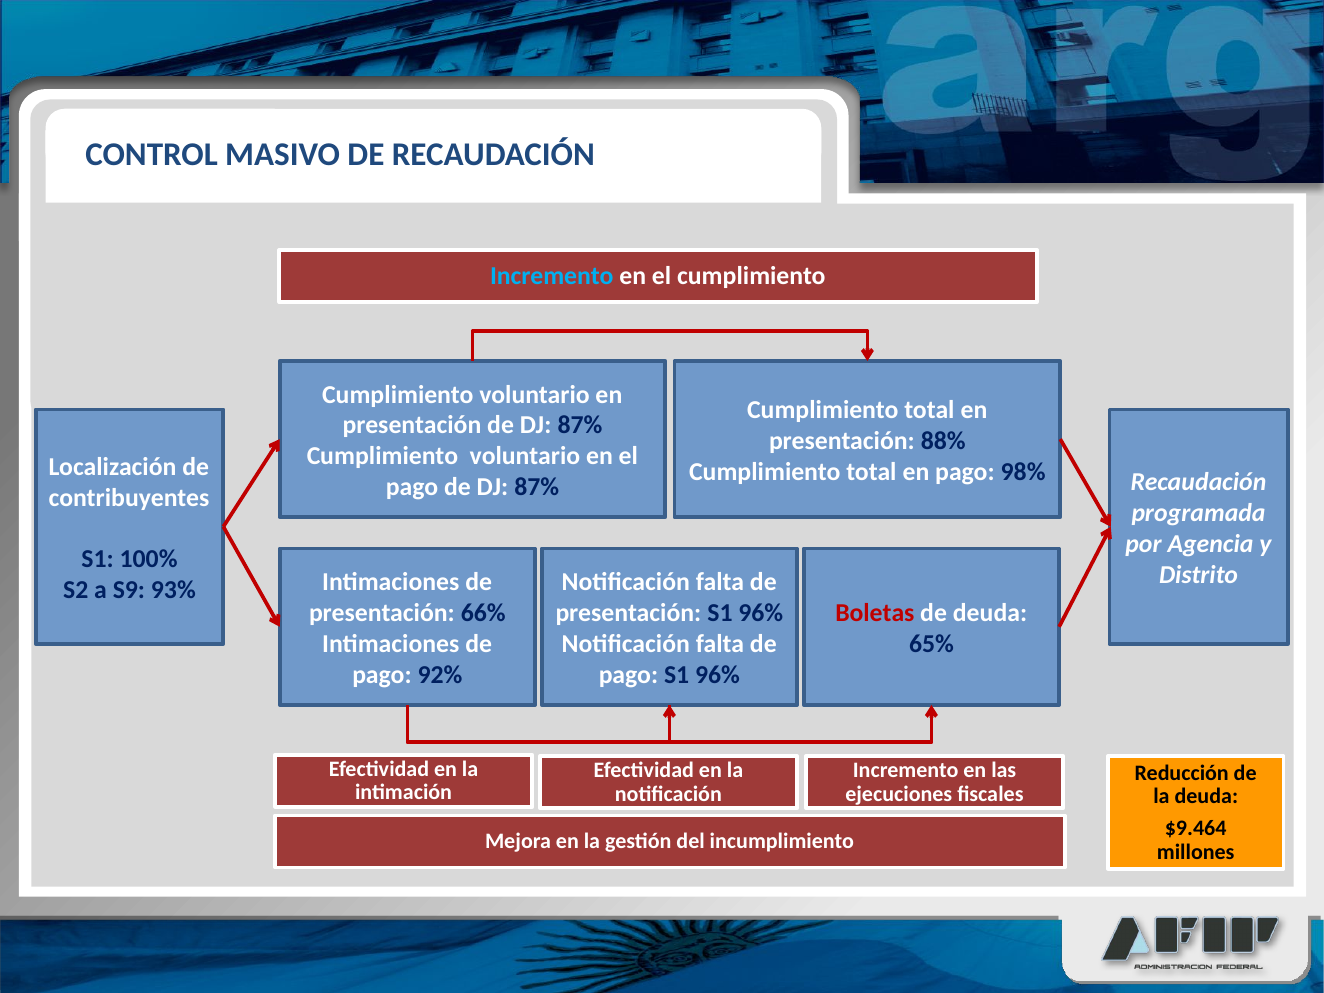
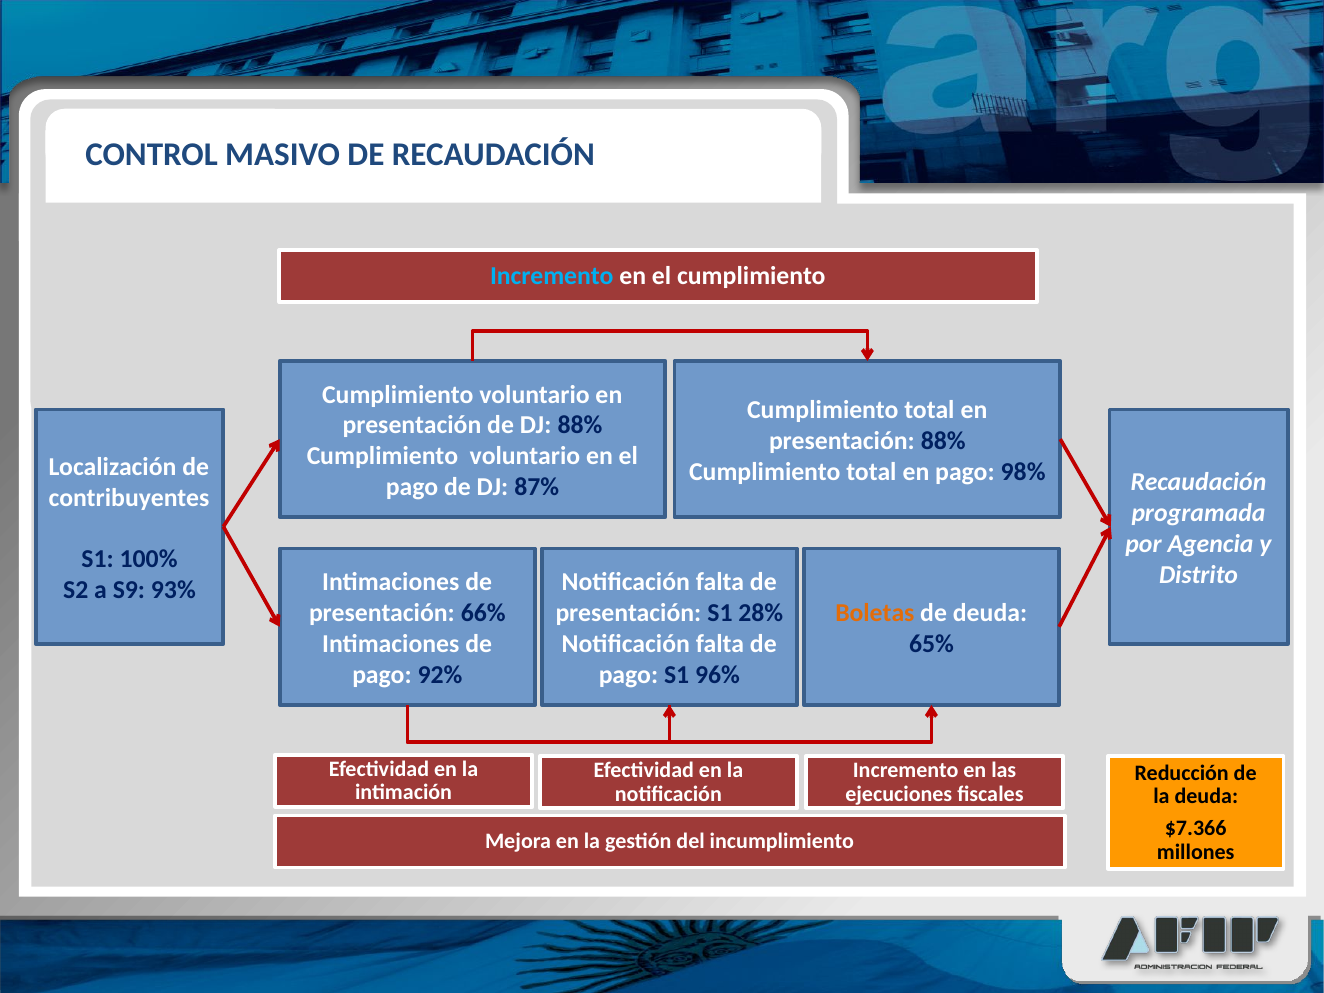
presentación de DJ 87%: 87% -> 88% (580, 425)
presentación S1 96%: 96% -> 28% (761, 613)
Boletas colour: red -> orange (875, 613)
$9.464: $9.464 -> $7.366 (1196, 828)
